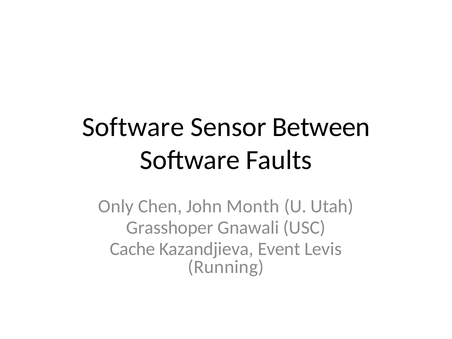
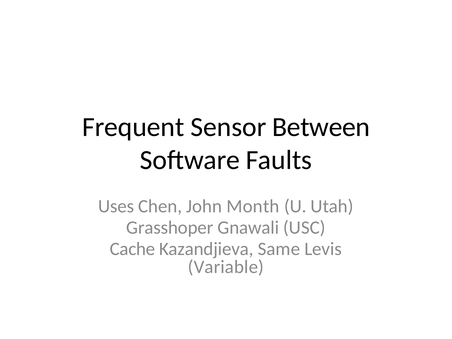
Software: Software -> Frequent (133, 127)
Only: Only -> Uses (116, 206)
Event: Event -> Same (279, 249)
Running: Running -> Variable (226, 267)
